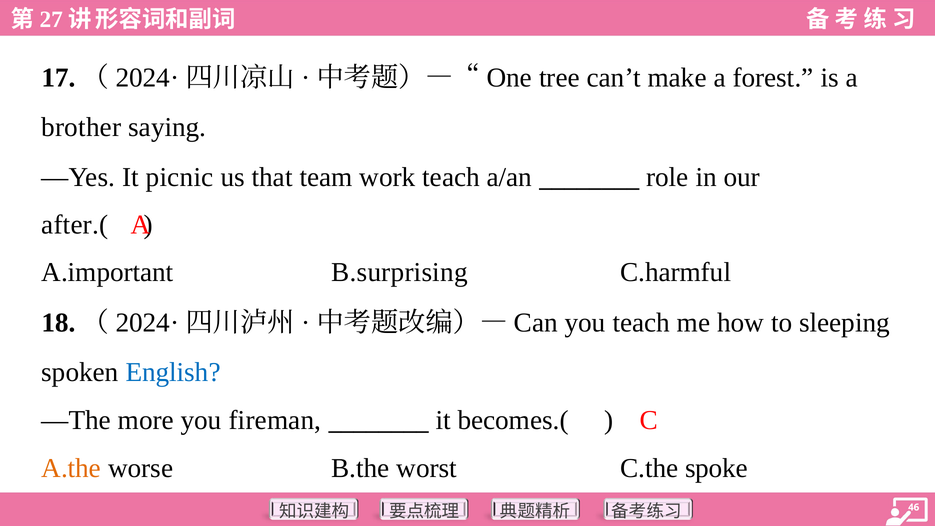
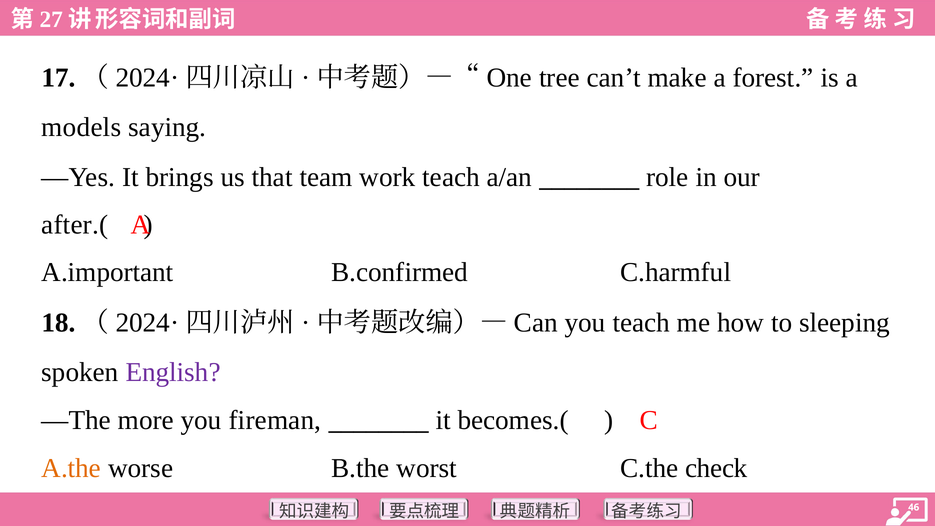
brother: brother -> models (81, 127)
picnic: picnic -> brings (180, 177)
B.surprising: B.surprising -> B.confirmed (400, 272)
English colour: blue -> purple (173, 372)
spoke: spoke -> check (716, 468)
